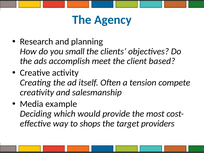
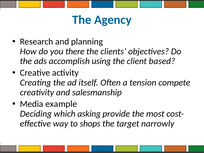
small: small -> there (75, 51)
meet: meet -> using (101, 61)
would: would -> asking (89, 114)
providers: providers -> narrowly (158, 124)
